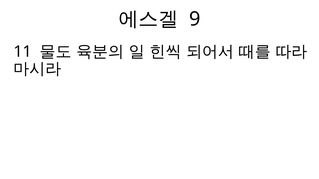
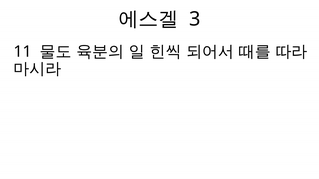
9: 9 -> 3 (195, 19)
